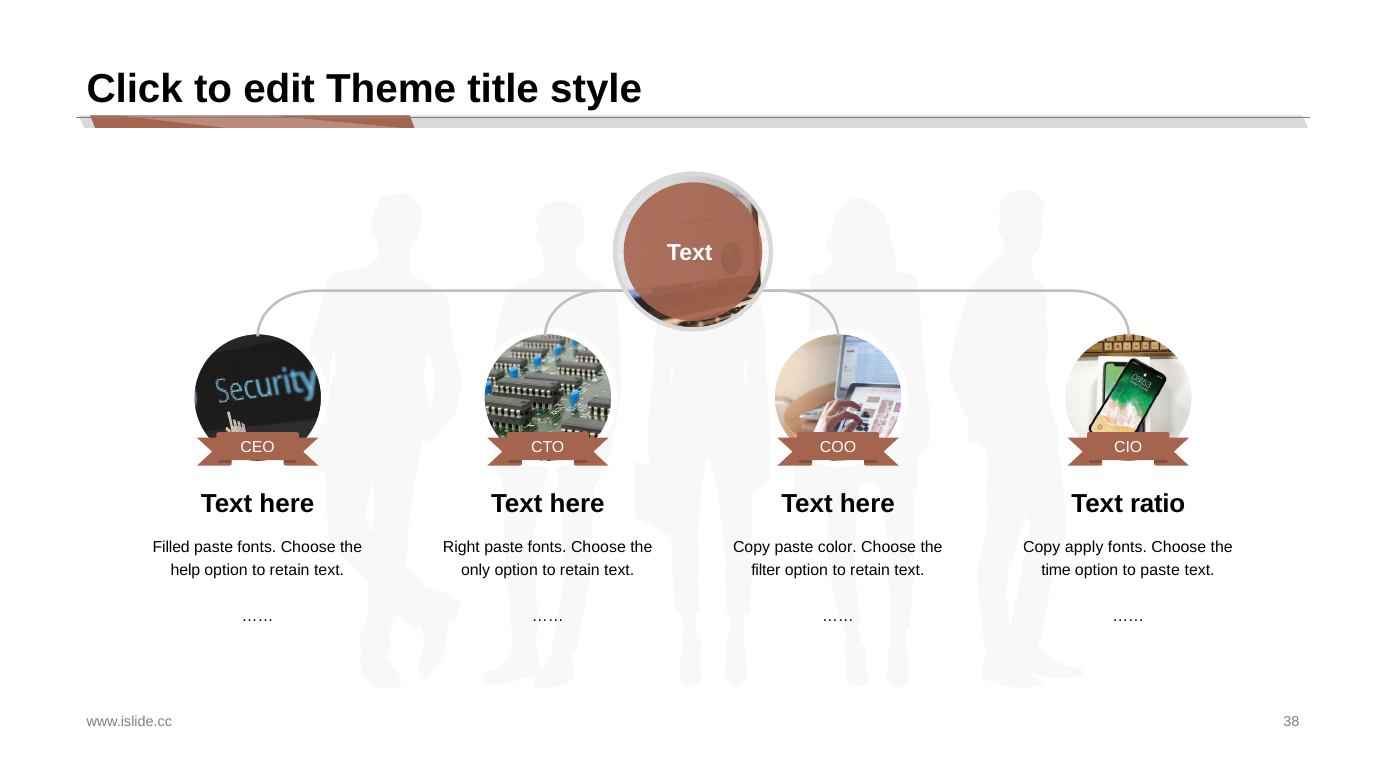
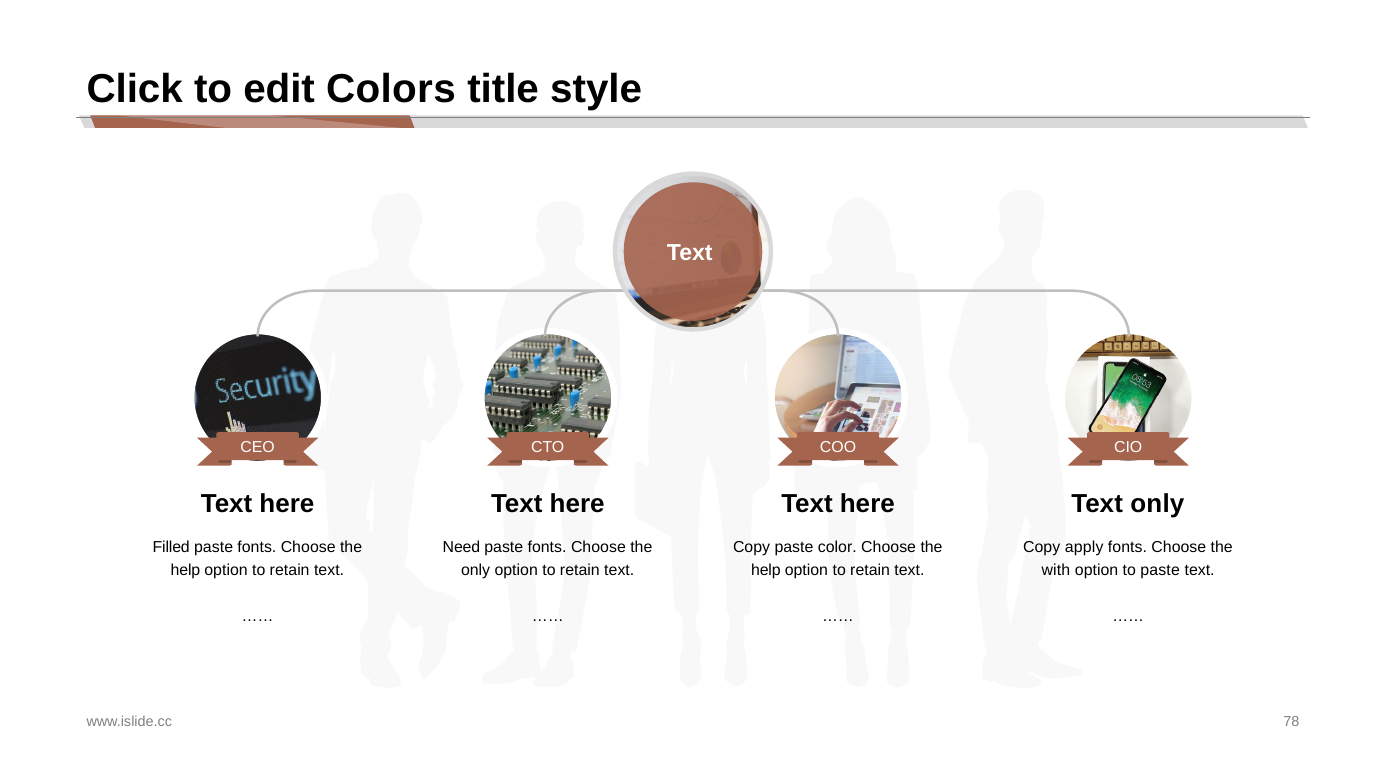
Theme: Theme -> Colors (391, 90)
Text ratio: ratio -> only (1157, 504)
Right: Right -> Need (461, 548)
filter: filter -> help (766, 571)
time: time -> with (1056, 571)
38: 38 -> 78 (1291, 722)
